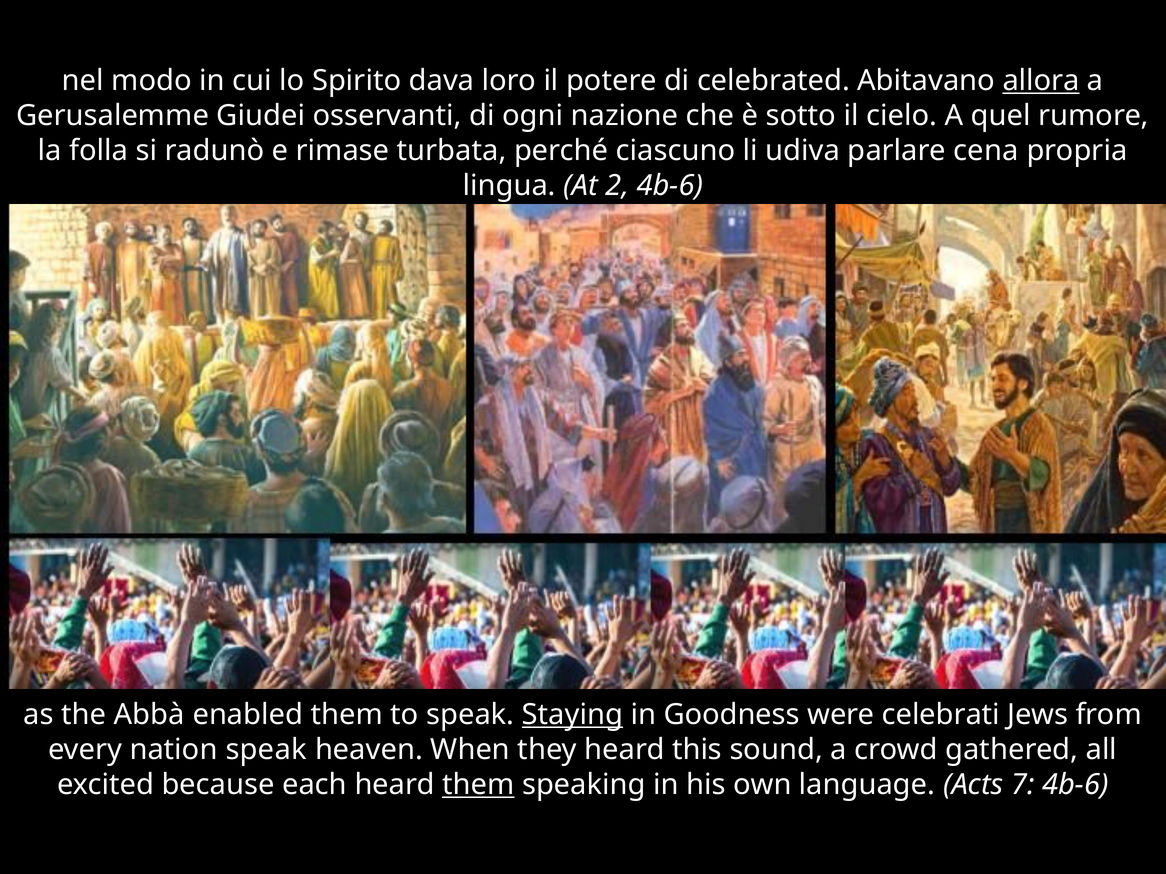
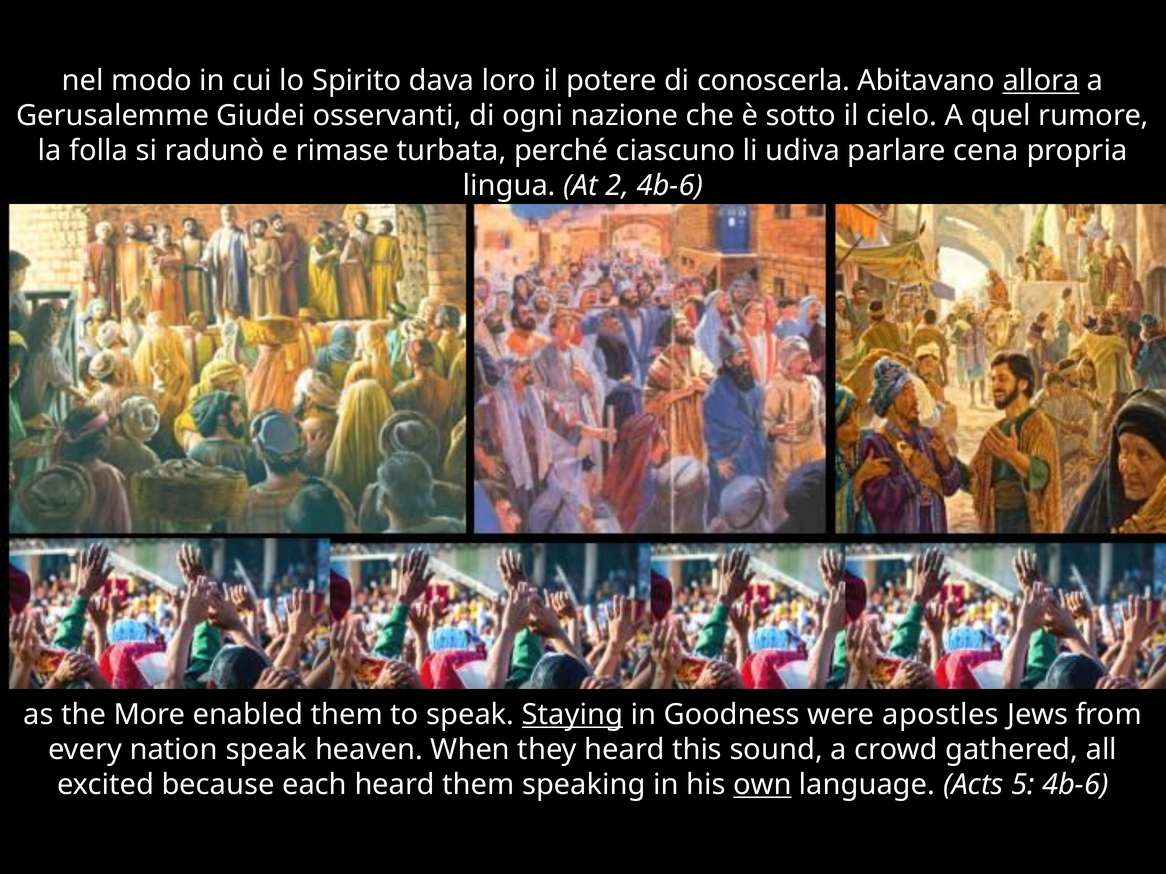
celebrated: celebrated -> conoscerla (774, 81)
Abbà: Abbà -> More (149, 715)
celebrati: celebrati -> apostles (941, 715)
them underline: present -> none (478, 785)
own underline: none -> present (762, 785)
7: 7 -> 5 (1023, 785)
